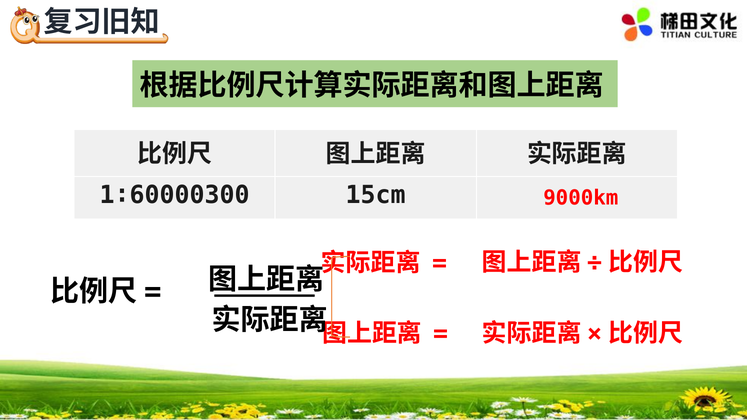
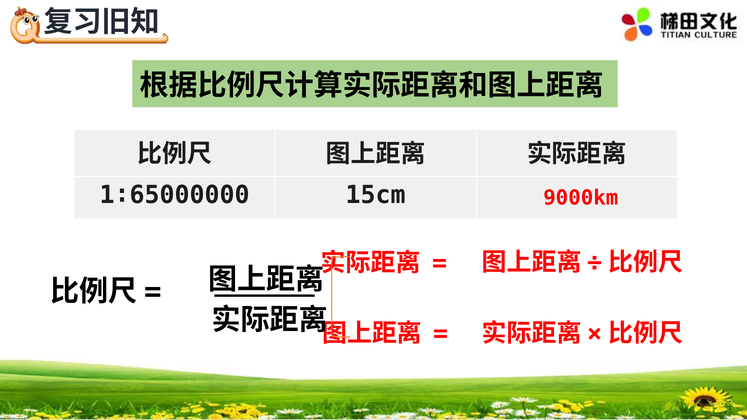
1∶60000300: 1∶60000300 -> 1∶65000000 (175, 195)
